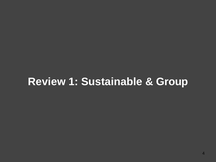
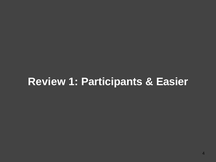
Sustainable: Sustainable -> Participants (112, 82)
Group: Group -> Easier (172, 82)
